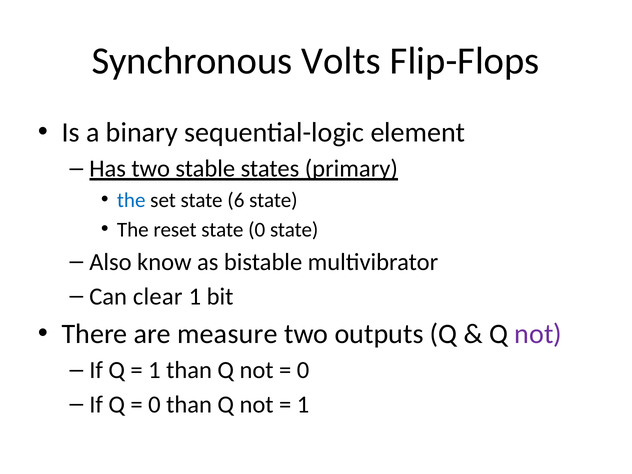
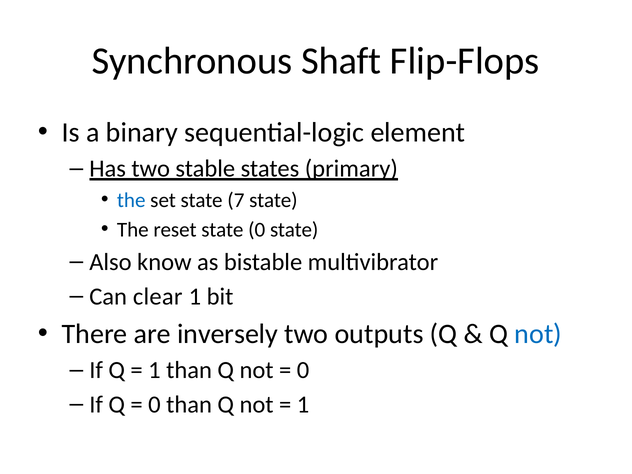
Volts: Volts -> Shaft (341, 61)
6: 6 -> 7 (236, 200)
measure: measure -> inversely (227, 334)
not colour: purple -> blue (538, 334)
